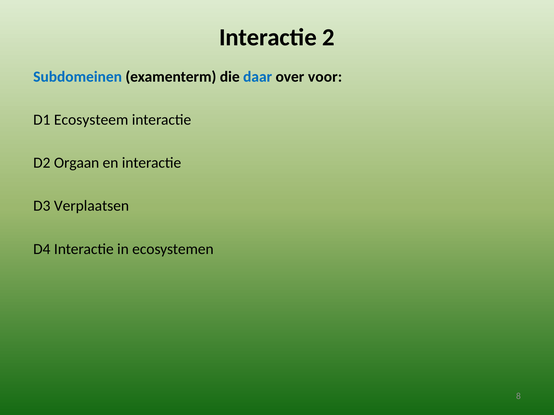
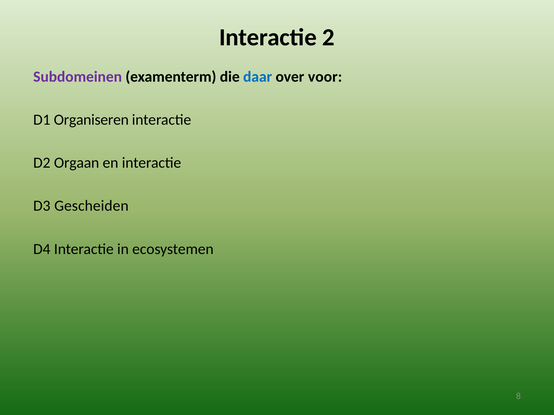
Subdomeinen colour: blue -> purple (78, 77)
Ecosysteem: Ecosysteem -> Organiseren (91, 120)
Verplaatsen: Verplaatsen -> Gescheiden (91, 206)
